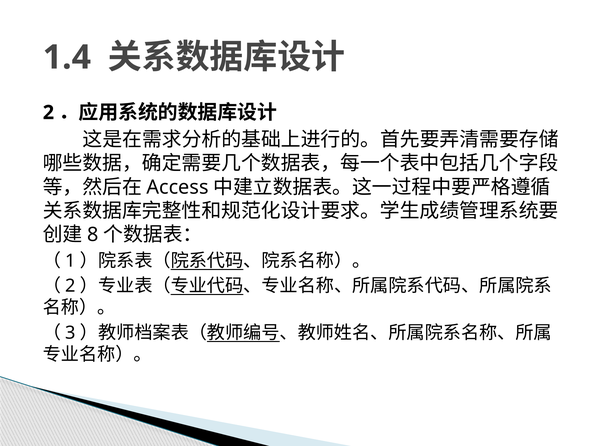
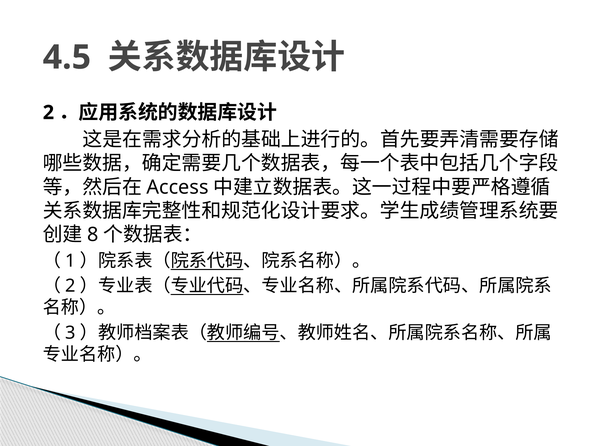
1.4: 1.4 -> 4.5 (67, 57)
